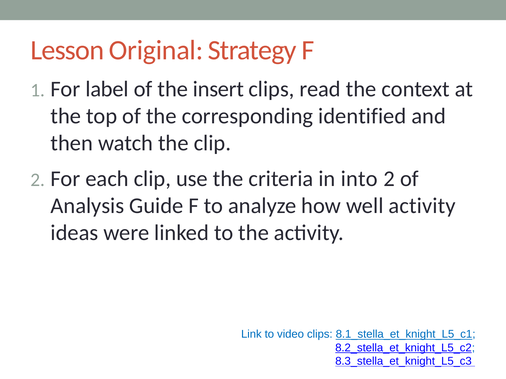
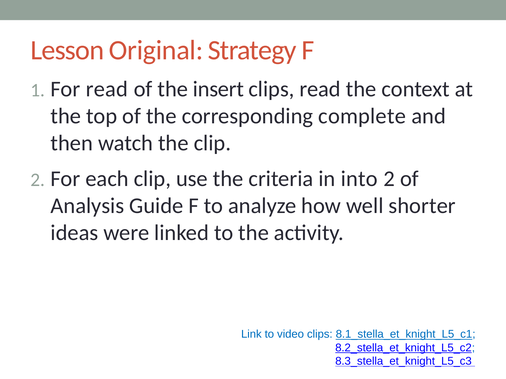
For label: label -> read (107, 89)
identified: identified -> complete (362, 116)
well activity: activity -> shorter (422, 206)
